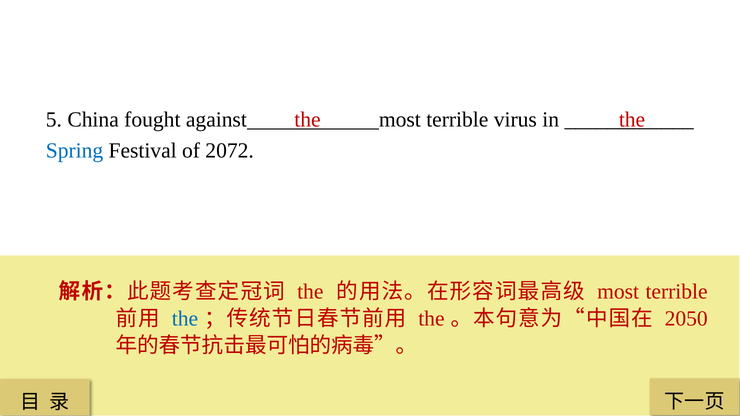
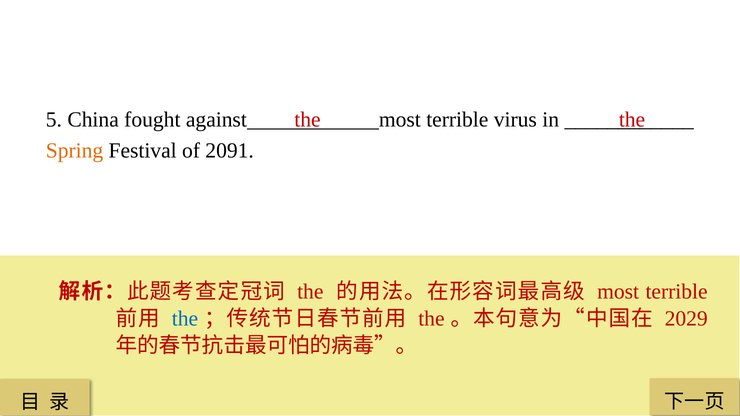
Spring colour: blue -> orange (74, 151)
2072: 2072 -> 2091 (230, 151)
2050: 2050 -> 2029 (686, 319)
